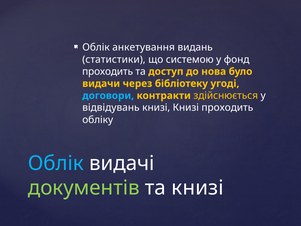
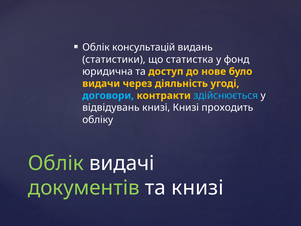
анкетування: анкетування -> консультацій (144, 47)
системою: системою -> статистка (190, 59)
проходить: проходить -> юридична (108, 71)
нова: нова -> нове (214, 71)
бібліотеку: бібліотеку -> діяльність (181, 83)
здійснюється colour: yellow -> light blue (226, 96)
Облік colour: light blue -> light green (56, 163)
